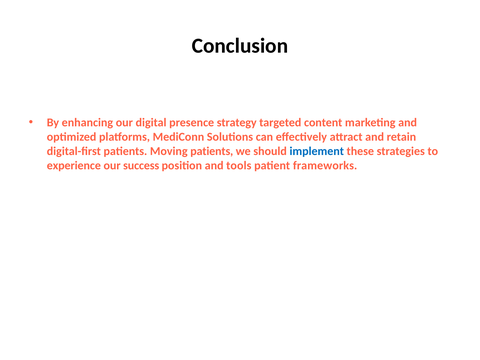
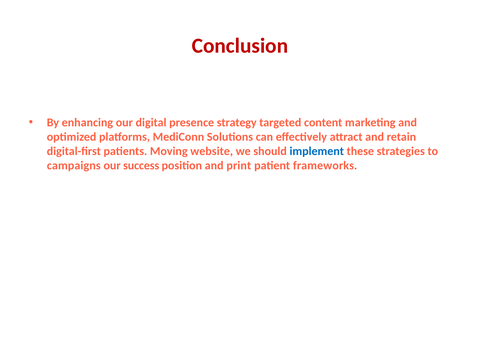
Conclusion colour: black -> red (240, 46)
Moving patients: patients -> website (212, 151)
experience: experience -> campaigns (74, 166)
tools: tools -> print (239, 166)
